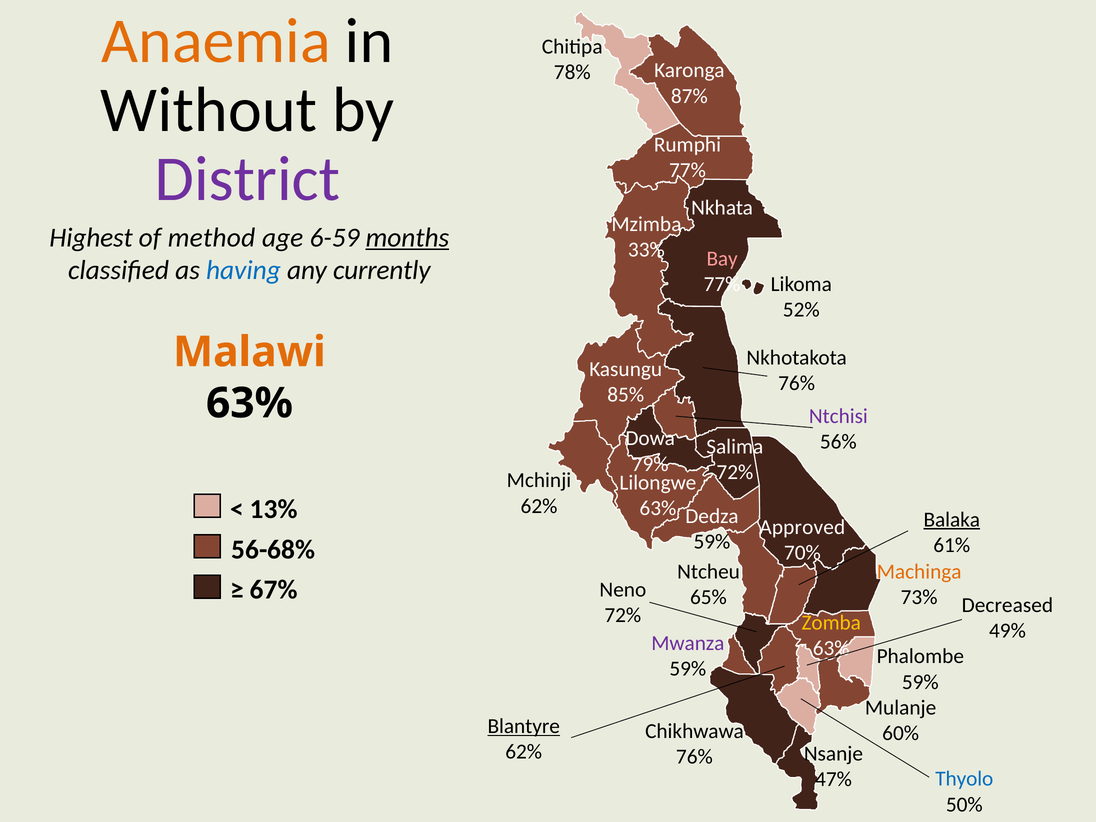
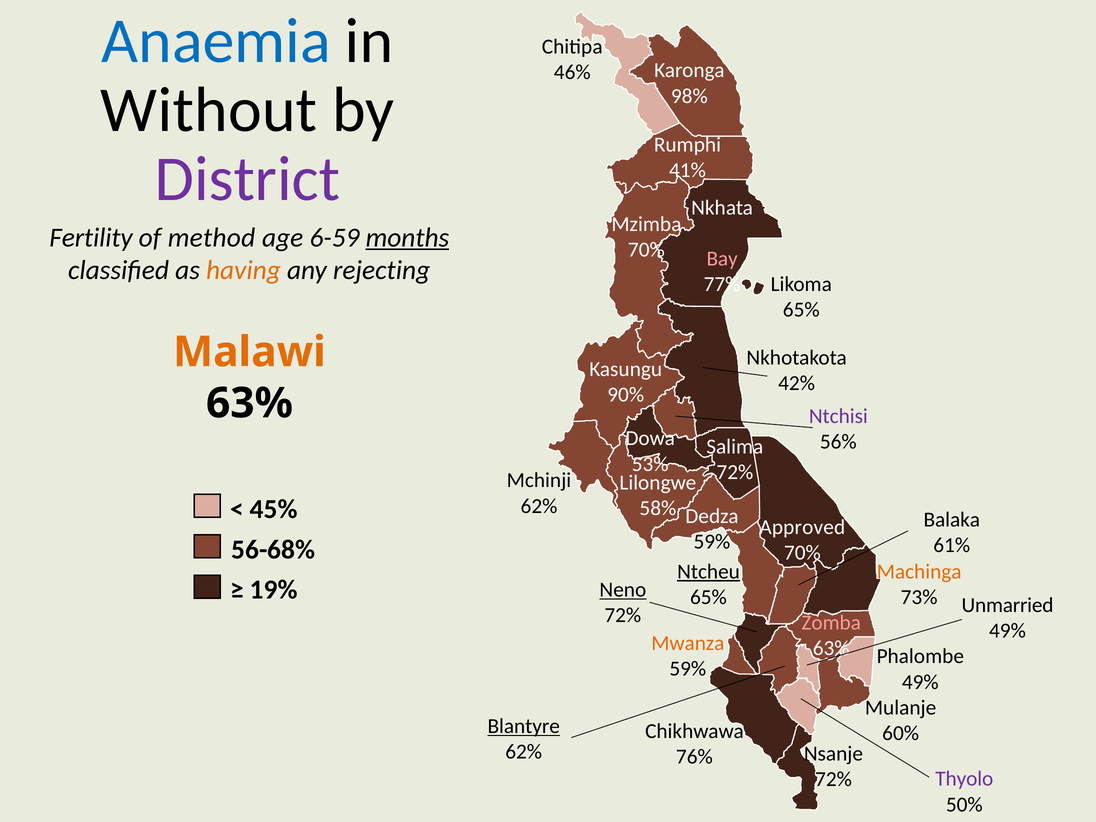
Anaemia colour: orange -> blue (216, 41)
78%: 78% -> 46% (572, 72)
87%: 87% -> 98% (689, 96)
77%: 77% -> 41% (687, 170)
Highest: Highest -> Fertility (91, 238)
33%: 33% -> 70% (646, 250)
having colour: blue -> orange (243, 270)
currently: currently -> rejecting (382, 270)
52%: 52% -> 65% (801, 310)
76%: 76% -> 42% (797, 383)
85%: 85% -> 90% (626, 395)
79%: 79% -> 53% (650, 464)
13%: 13% -> 45% (274, 509)
63%: 63% -> 58% (658, 508)
Balaka underline: present -> none (952, 520)
Ntcheu underline: none -> present (709, 571)
67%: 67% -> 19% (274, 590)
Neno underline: none -> present (623, 590)
Decreased: Decreased -> Unmarried (1008, 605)
Zomba colour: yellow -> pink (831, 623)
Mwanza colour: purple -> orange (688, 643)
59%: 59% -> 49% (920, 682)
Thyolo colour: blue -> purple (964, 779)
47%: 47% -> 72% (833, 779)
